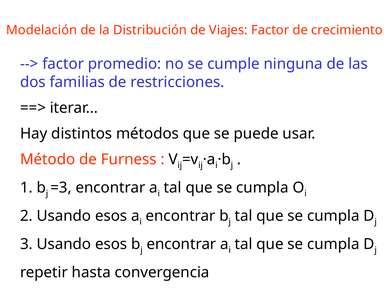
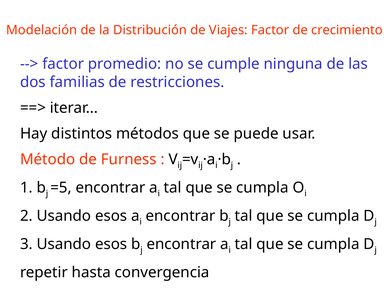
=3: =3 -> =5 (61, 187)
